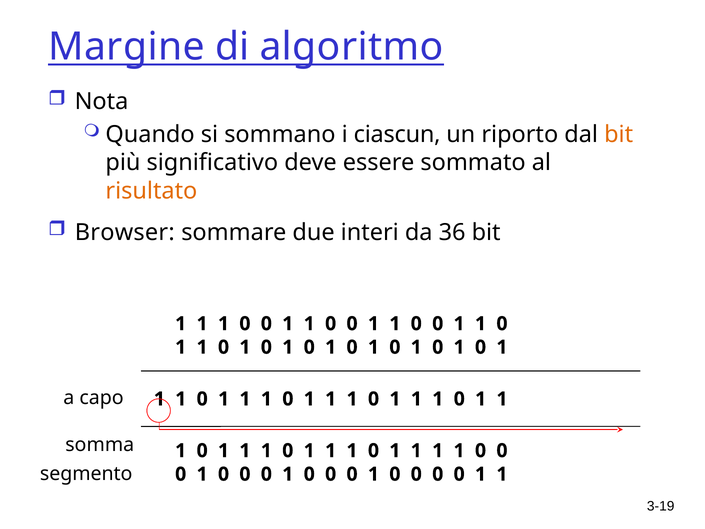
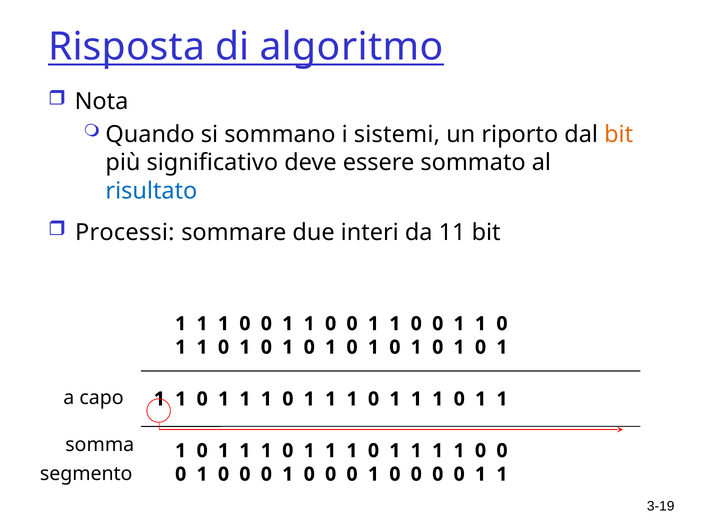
Margine: Margine -> Risposta (127, 47)
ciascun: ciascun -> sistemi (397, 134)
risultato colour: orange -> blue (151, 191)
Browser: Browser -> Processi (125, 232)
36: 36 -> 11 (452, 232)
